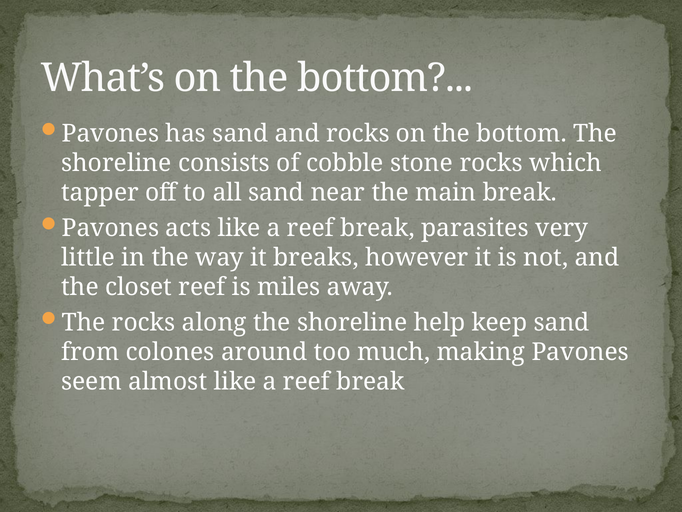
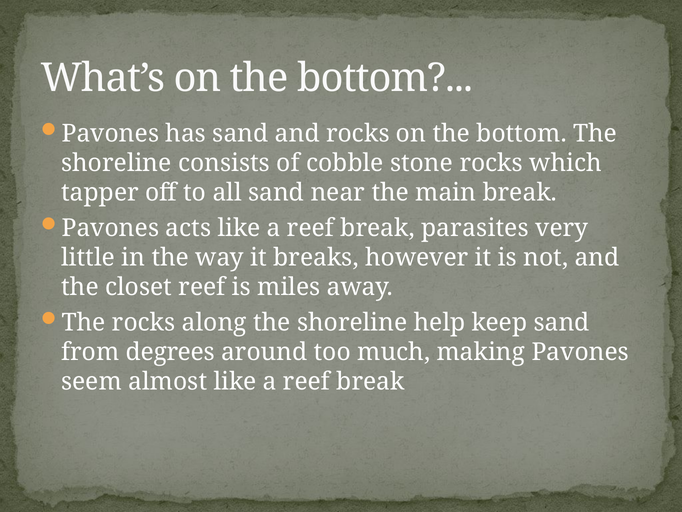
colones: colones -> degrees (170, 352)
